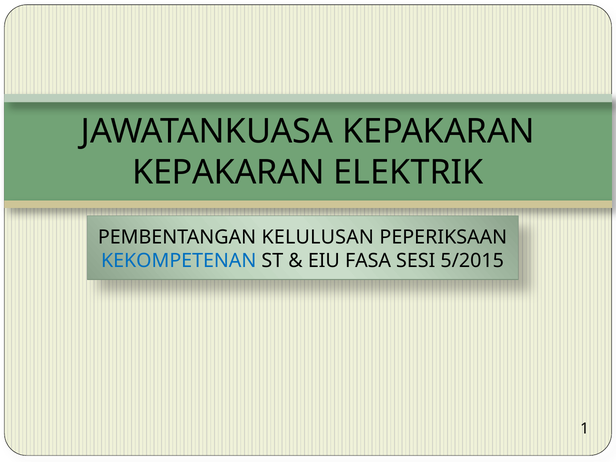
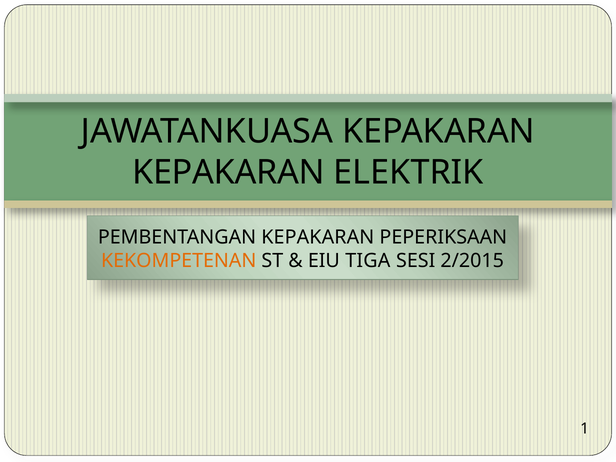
PEMBENTANGAN KELULUSAN: KELULUSAN -> KEPAKARAN (318, 237)
KEKOMPETENAN colour: blue -> orange (179, 261)
FASA: FASA -> TIGA (368, 261)
5/2015: 5/2015 -> 2/2015 (472, 261)
